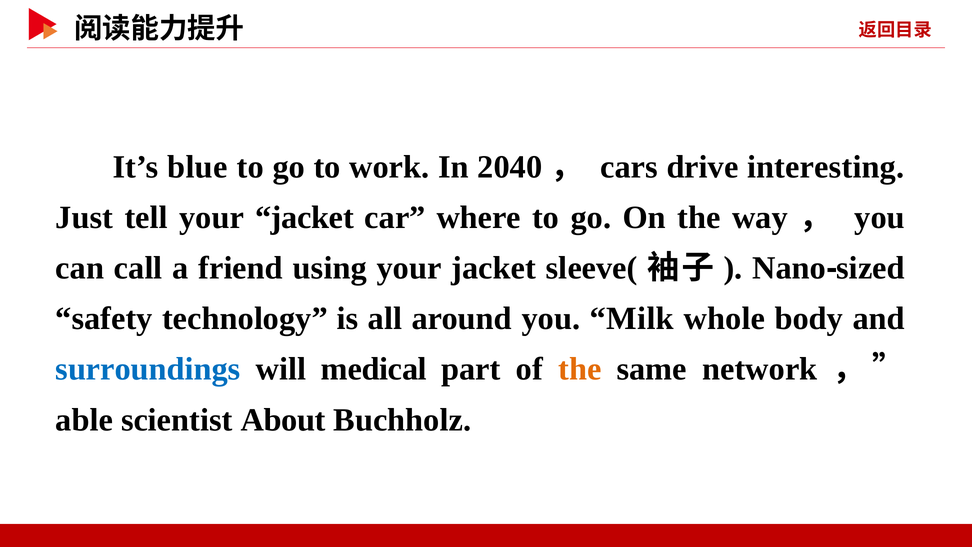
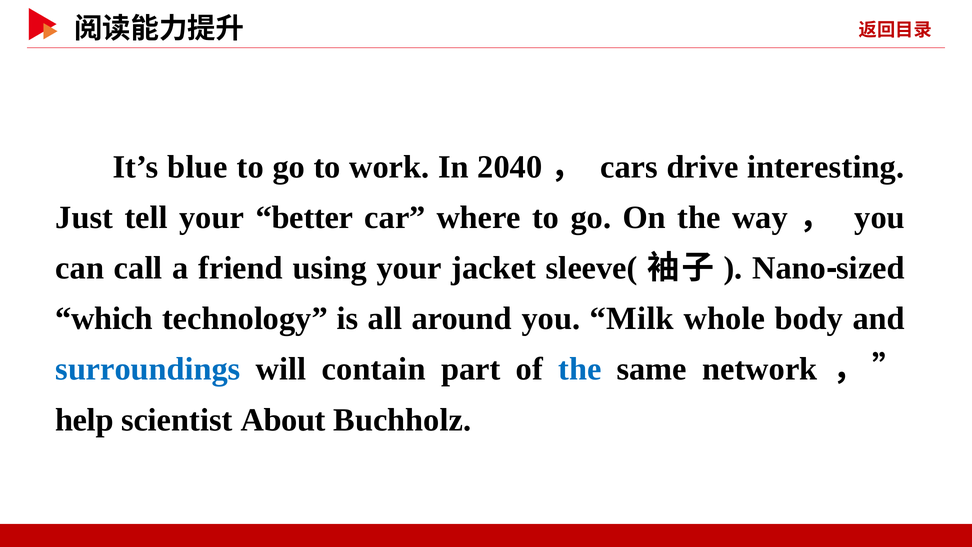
tell your jacket: jacket -> better (304, 217)
safety: safety -> which (104, 319)
medical: medical -> contain (374, 369)
the colour: orange -> blue (580, 369)
able: able -> help (84, 420)
